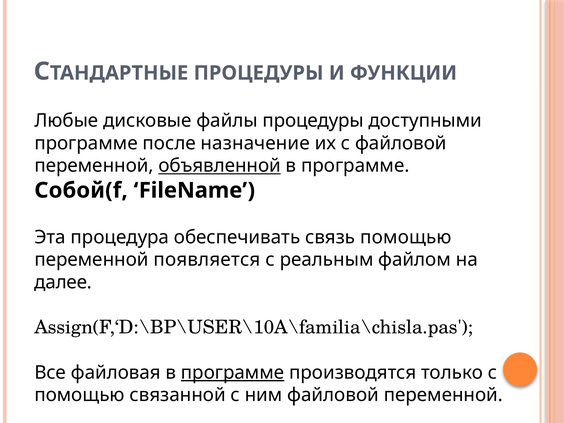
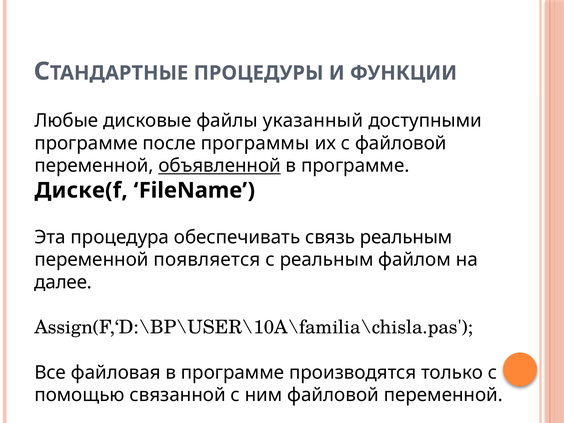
файлы процедуры: процедуры -> указанный (313, 121)
назначение: назначение -> программы (255, 143)
Собой(f: Собой(f -> Диске(f (81, 190)
связь помощью: помощью -> реальным (406, 237)
программе underline: present -> none (233, 373)
